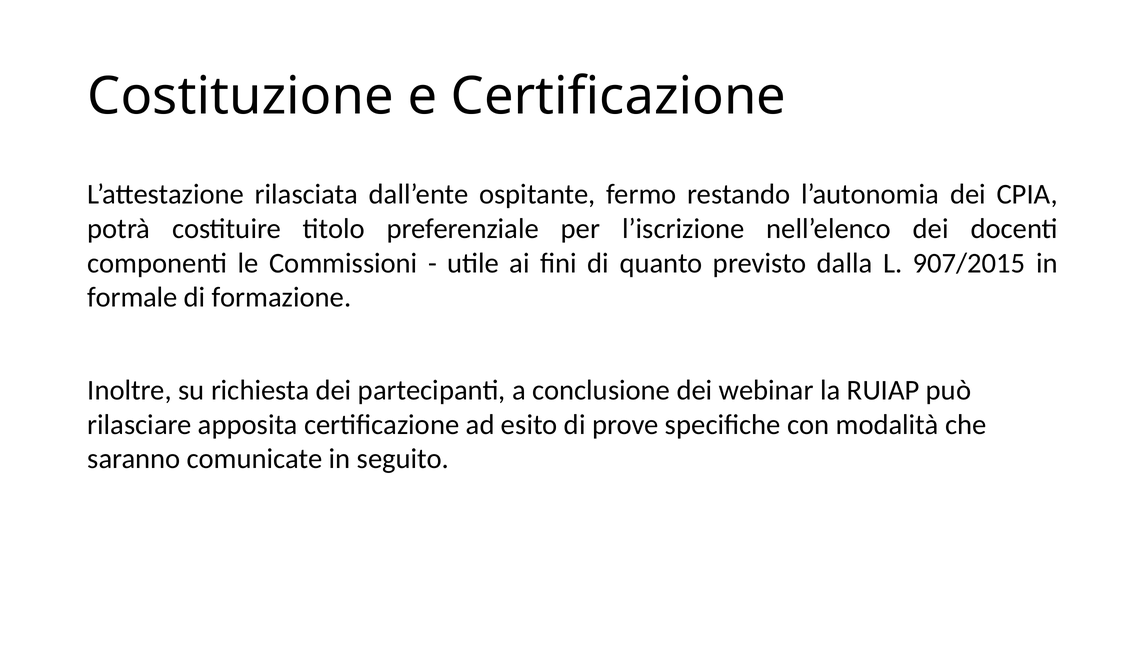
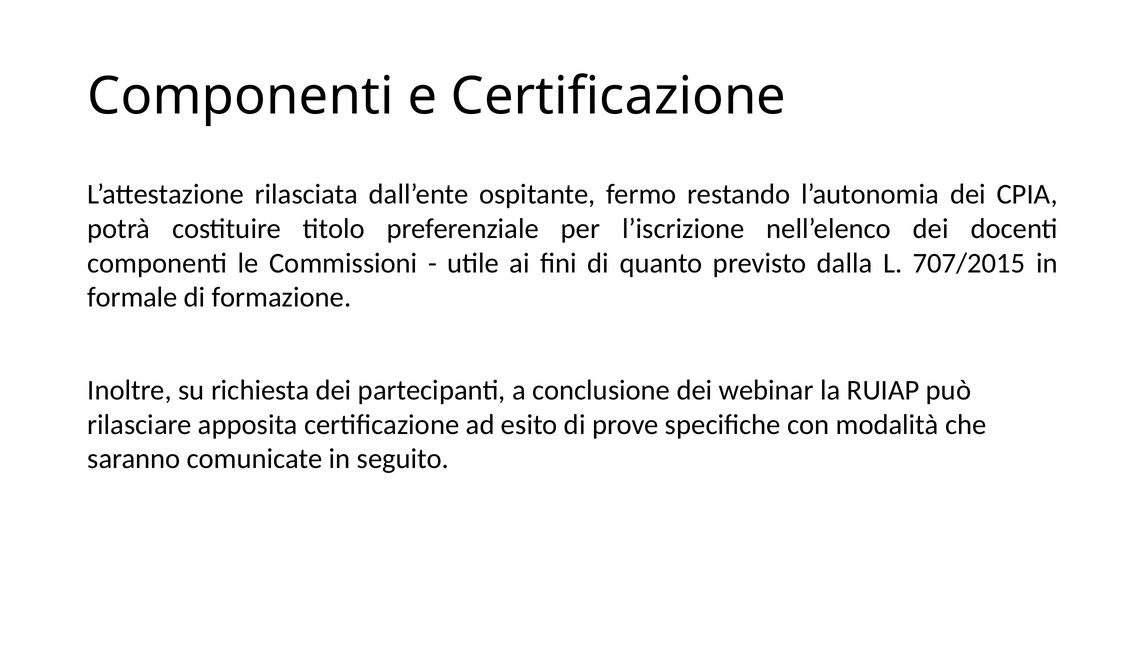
Costituzione: Costituzione -> Componenti (241, 96)
907/2015: 907/2015 -> 707/2015 (969, 263)
